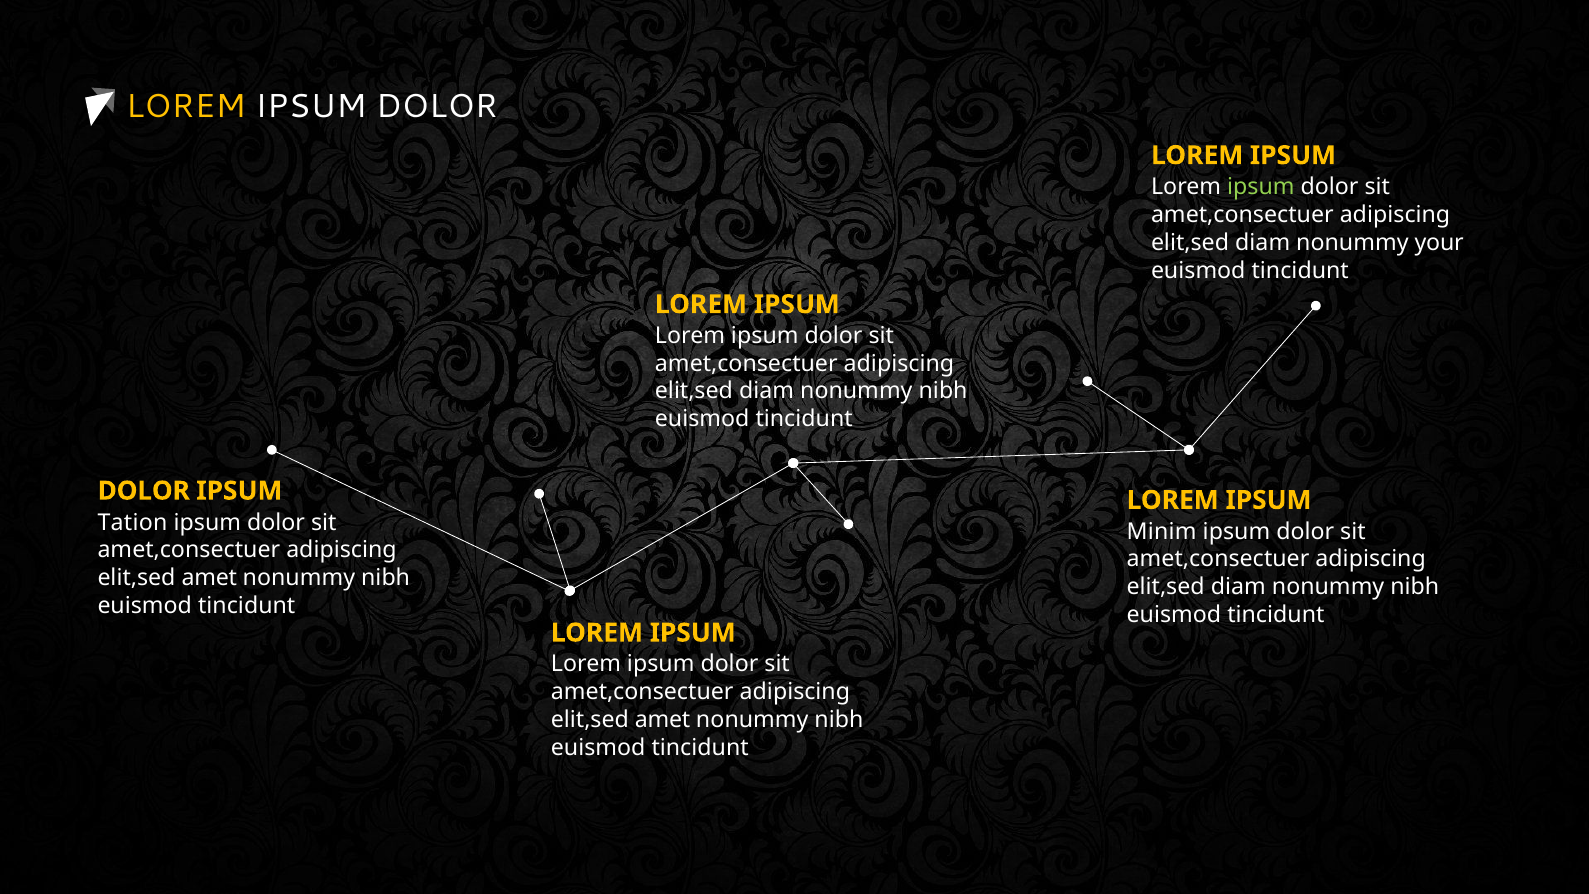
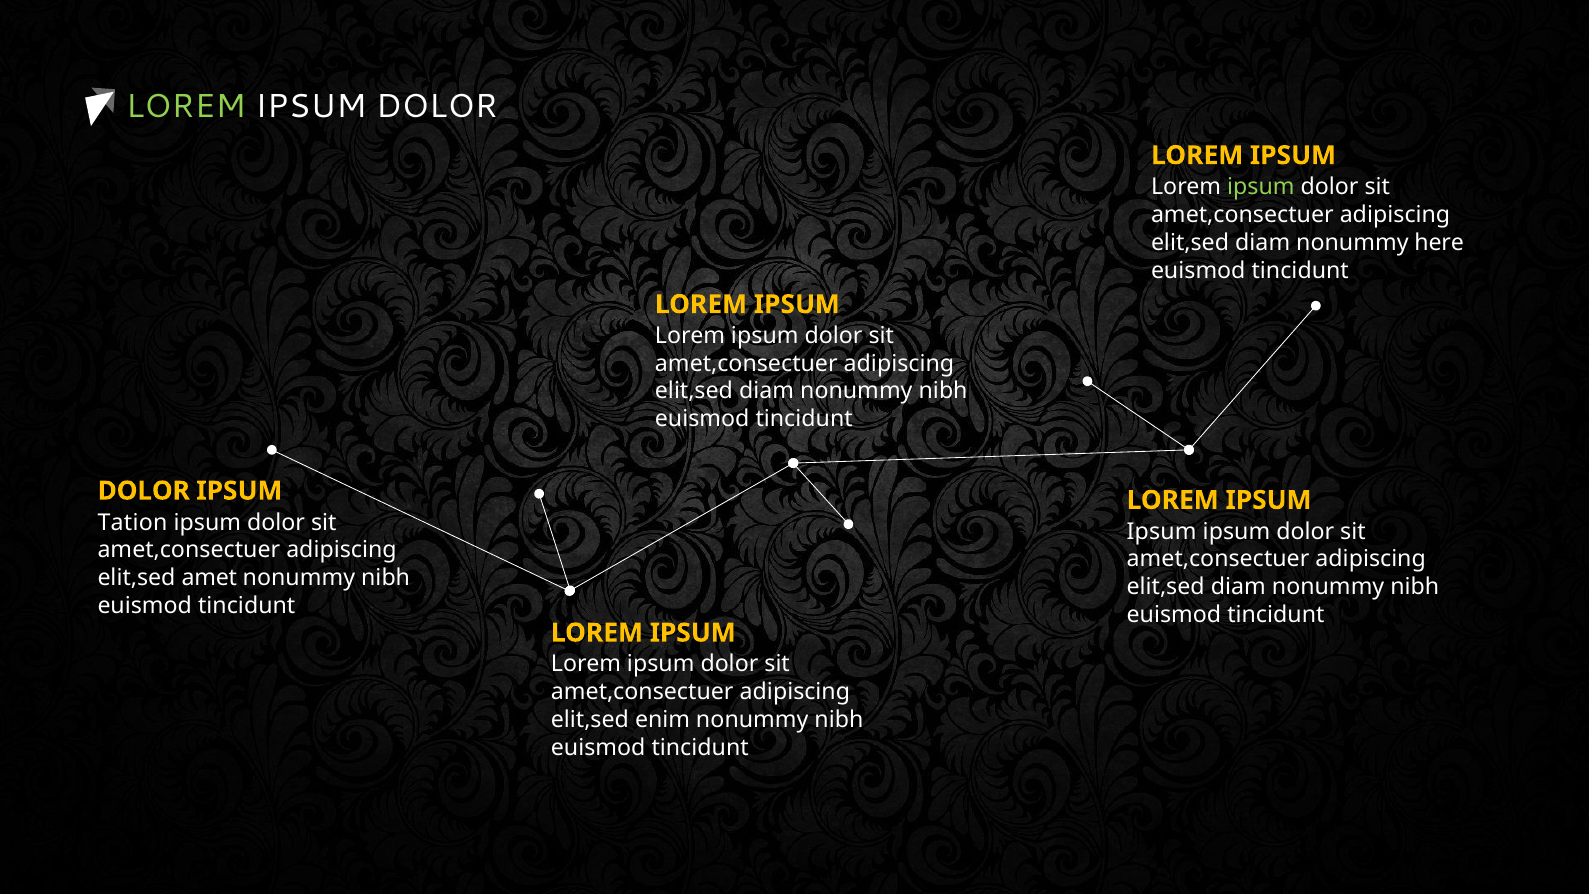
LOREM colour: yellow -> light green (186, 107)
your: your -> here (1439, 243)
Minim: Minim -> Ipsum (1162, 531)
amet: amet -> enim (663, 720)
